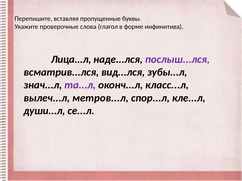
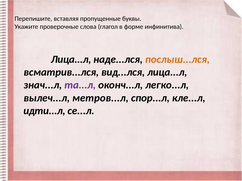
послыш...лся colour: purple -> orange (177, 59)
вид...лся зубы...л: зубы...л -> лица...л (167, 72)
класс...л: класс...л -> легко...л (167, 85)
души...л: души...л -> идти...л (44, 111)
